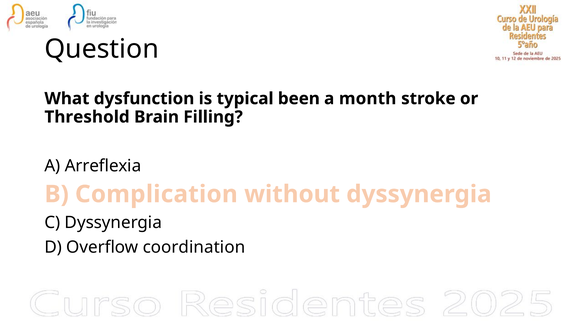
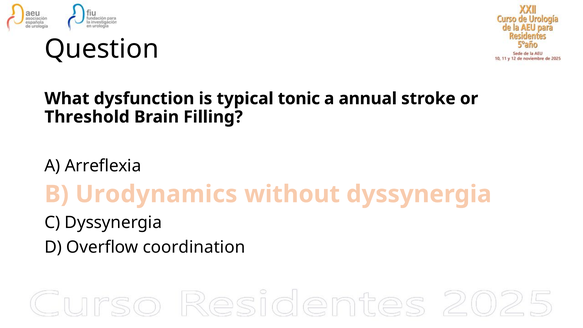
been: been -> tonic (299, 99)
month: month -> annual (368, 99)
Complication: Complication -> Urodynamics (156, 194)
